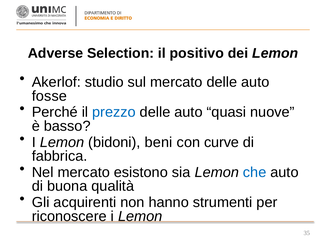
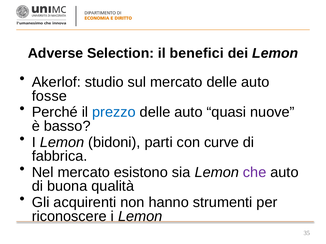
positivo: positivo -> benefici (197, 53)
beni: beni -> parti (159, 143)
che colour: blue -> purple (255, 173)
